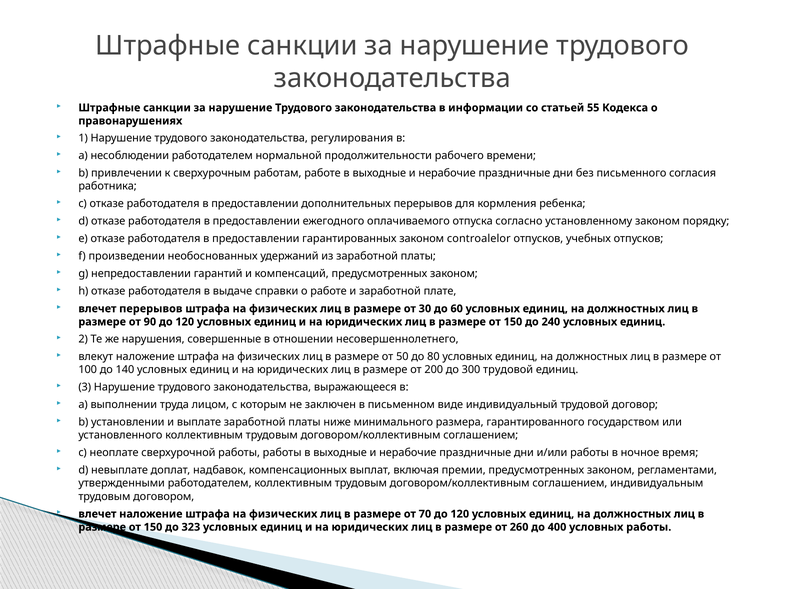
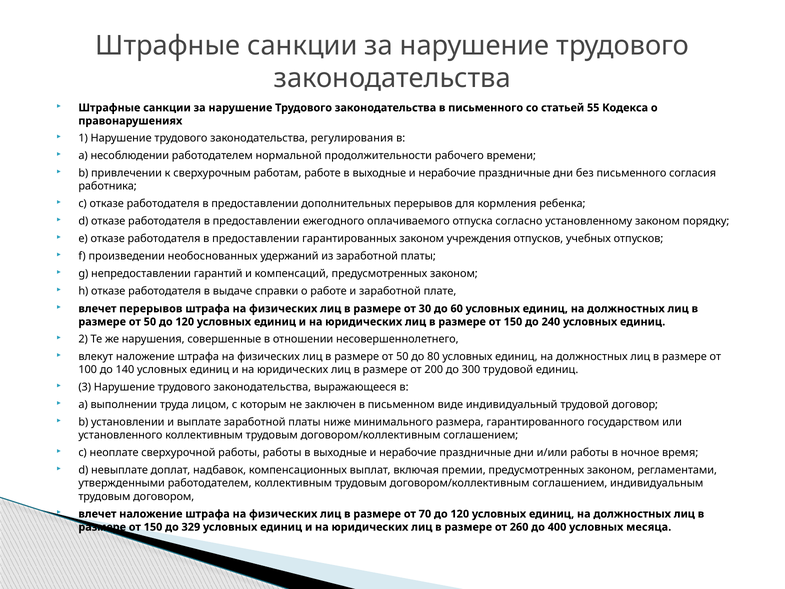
в информации: информации -> письменного (486, 108)
controalelor: controalelor -> учреждения (479, 239)
90: 90 -> 50 (150, 322)
323: 323 -> 329 (191, 527)
условных работы: работы -> месяца (649, 527)
